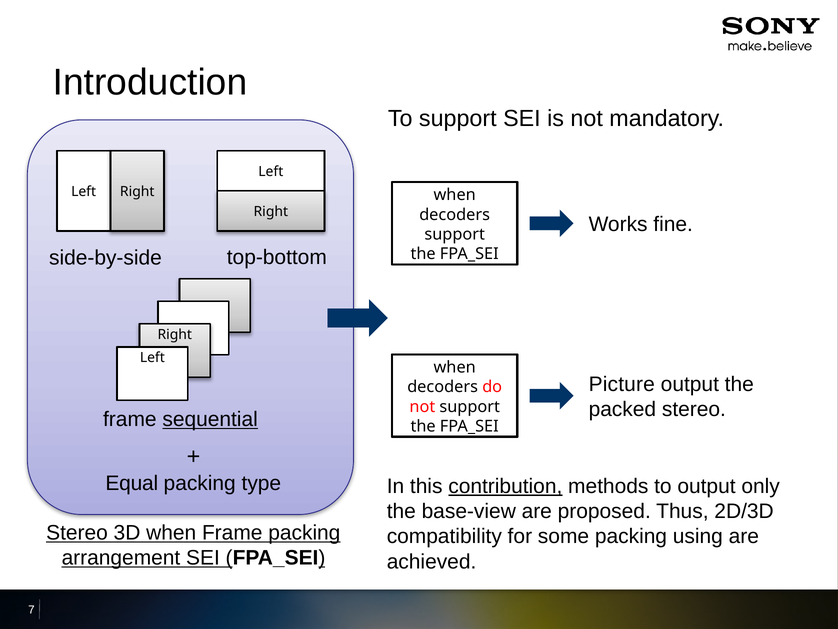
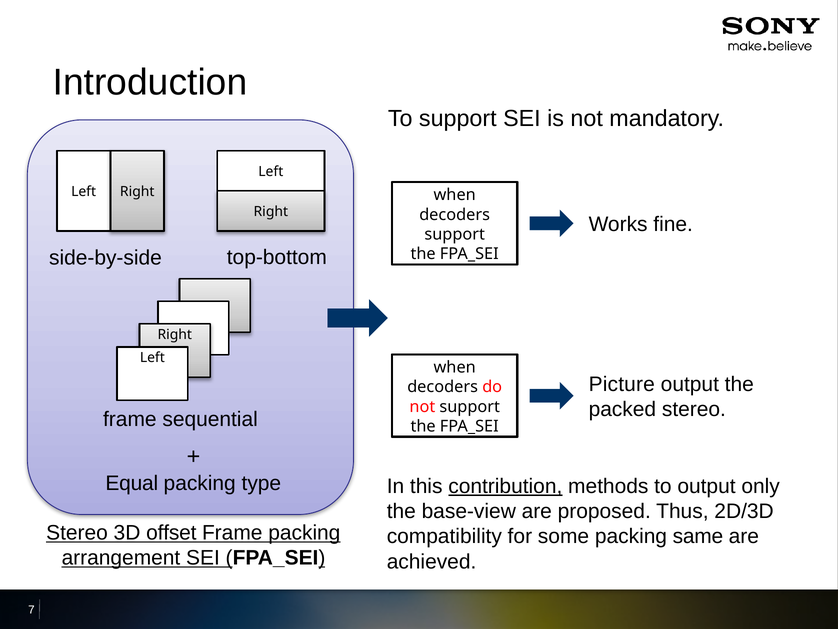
sequential underline: present -> none (210, 419)
3D when: when -> offset (171, 532)
using: using -> same (698, 536)
